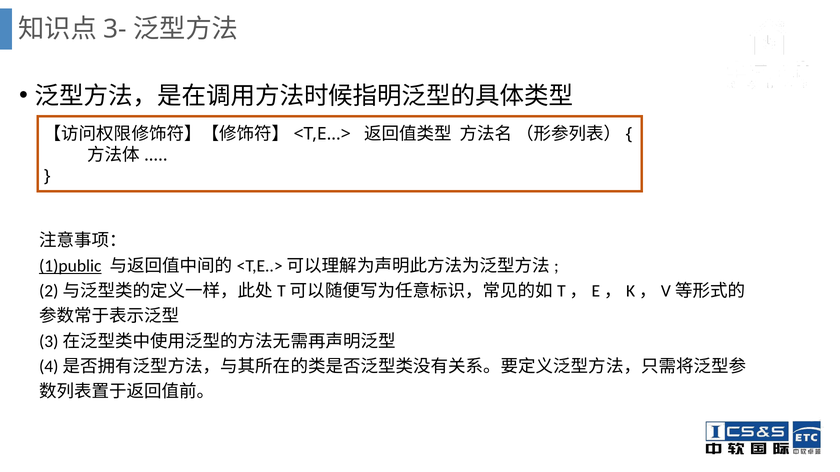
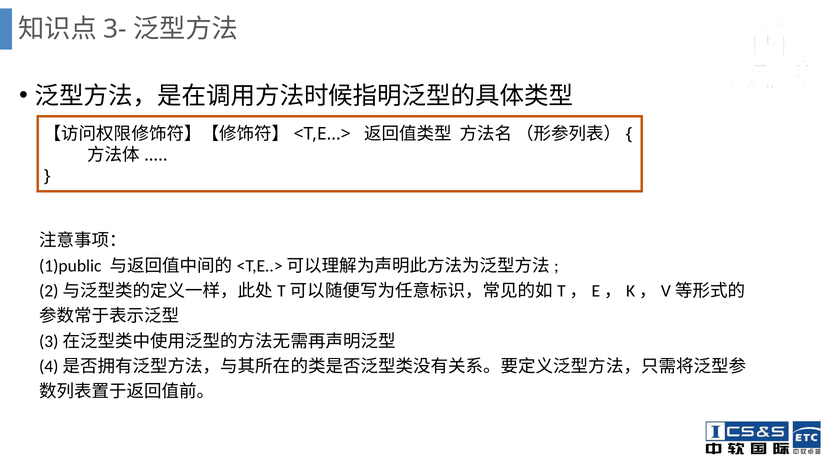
1)public underline: present -> none (70, 266)
